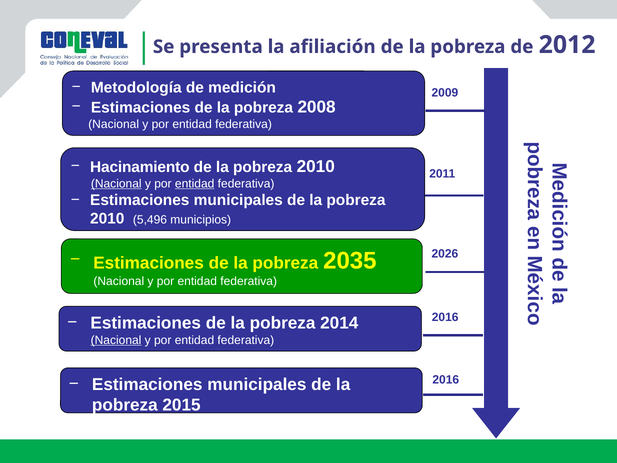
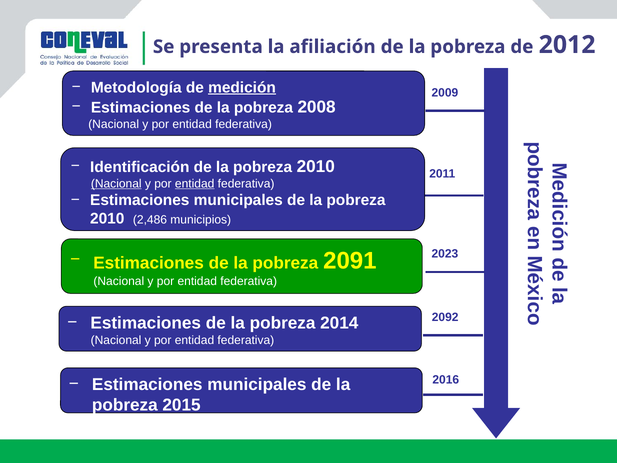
medición underline: none -> present (242, 87)
Hacinamiento: Hacinamiento -> Identificación (140, 167)
5,496: 5,496 -> 2,486 (150, 220)
2026: 2026 -> 2023 (445, 254)
2035: 2035 -> 2091 (350, 261)
2016: 2016 -> 2092 (445, 317)
Nacional underline: present -> none (116, 340)
